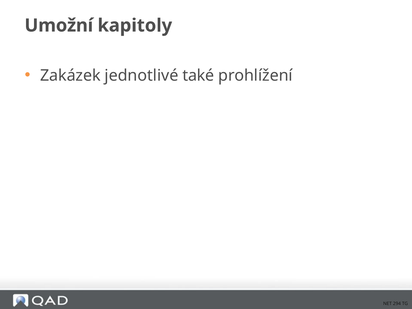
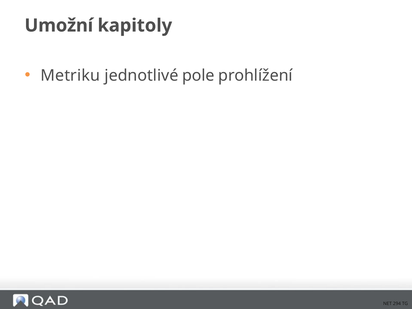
Zakázek: Zakázek -> Metriku (70, 75)
také: také -> pole (198, 75)
